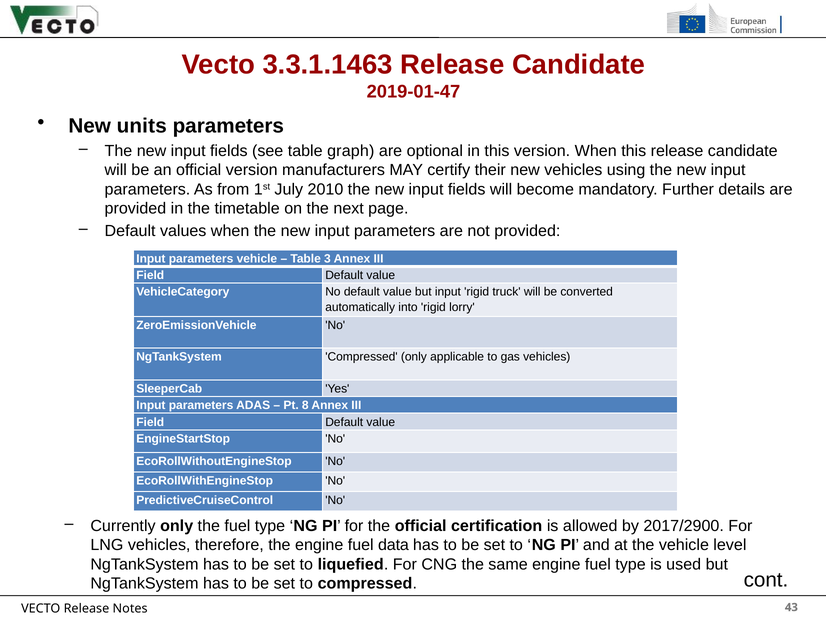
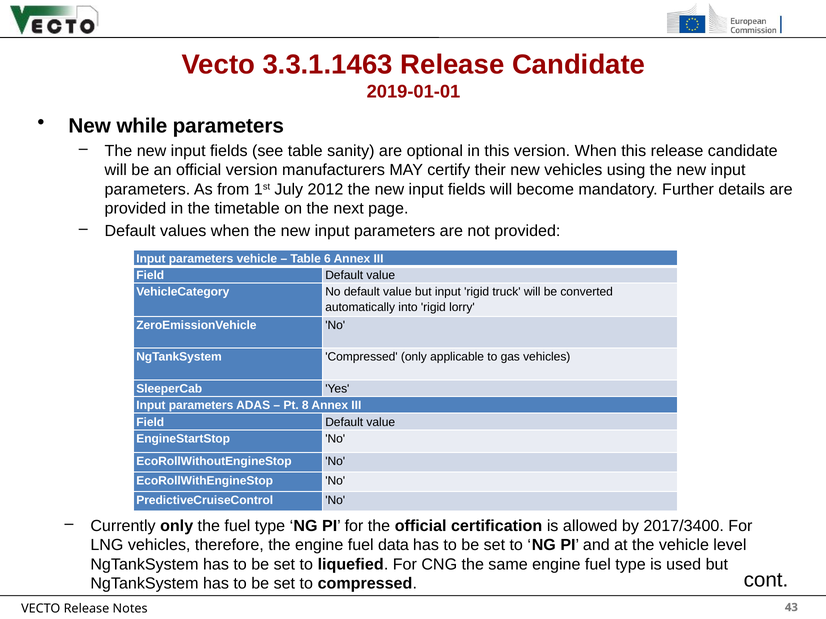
2019-01-47: 2019-01-47 -> 2019-01-01 (413, 92)
units: units -> while (142, 126)
graph: graph -> sanity (351, 151)
2010: 2010 -> 2012 (325, 190)
3: 3 -> 6 (327, 259)
2017/2900: 2017/2900 -> 2017/3400 (684, 526)
